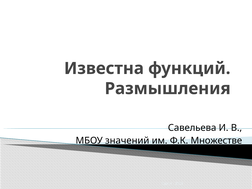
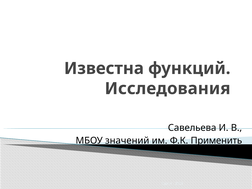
Размышления: Размышления -> Исследования (168, 89)
Множестве: Множестве -> Применить (216, 141)
